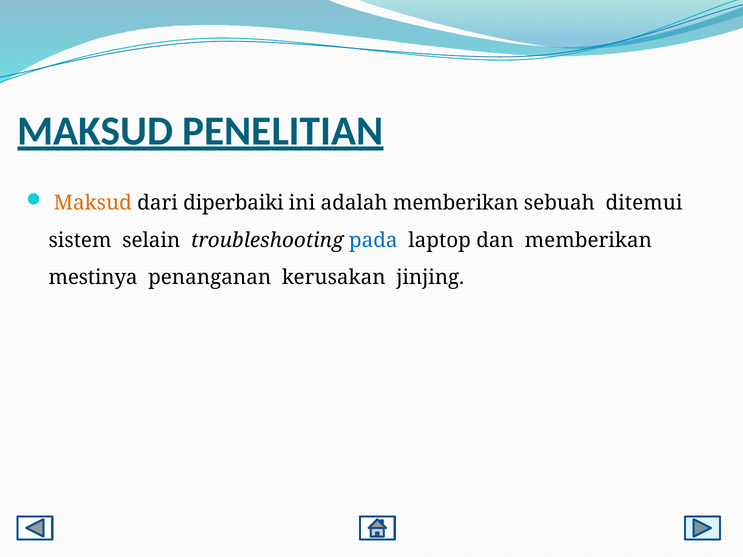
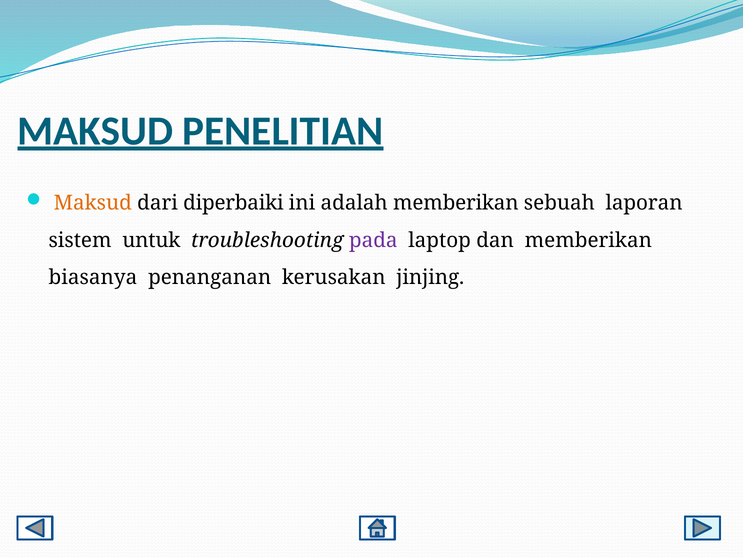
ditemui: ditemui -> laporan (644, 203)
selain: selain -> untuk (151, 240)
pada colour: blue -> purple (373, 240)
mestinya: mestinya -> biasanya (93, 277)
